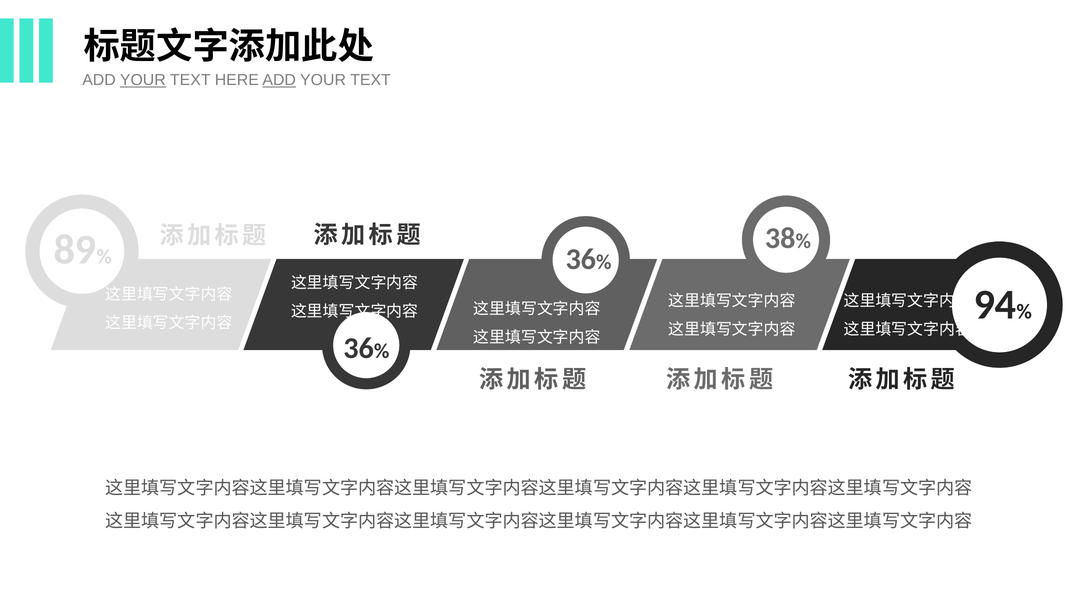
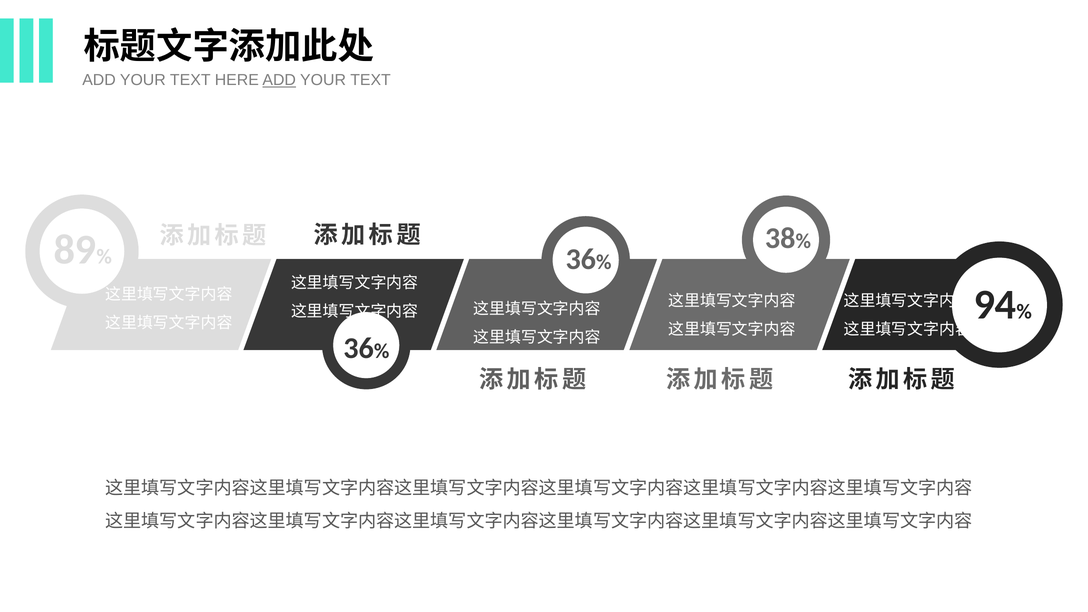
YOUR underline: present -> none (143, 80)
